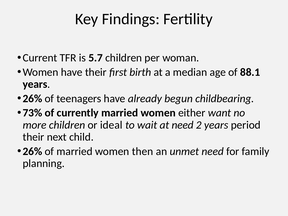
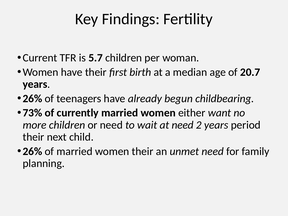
88.1: 88.1 -> 20.7 (250, 72)
or ideal: ideal -> need (111, 125)
women then: then -> their (143, 151)
